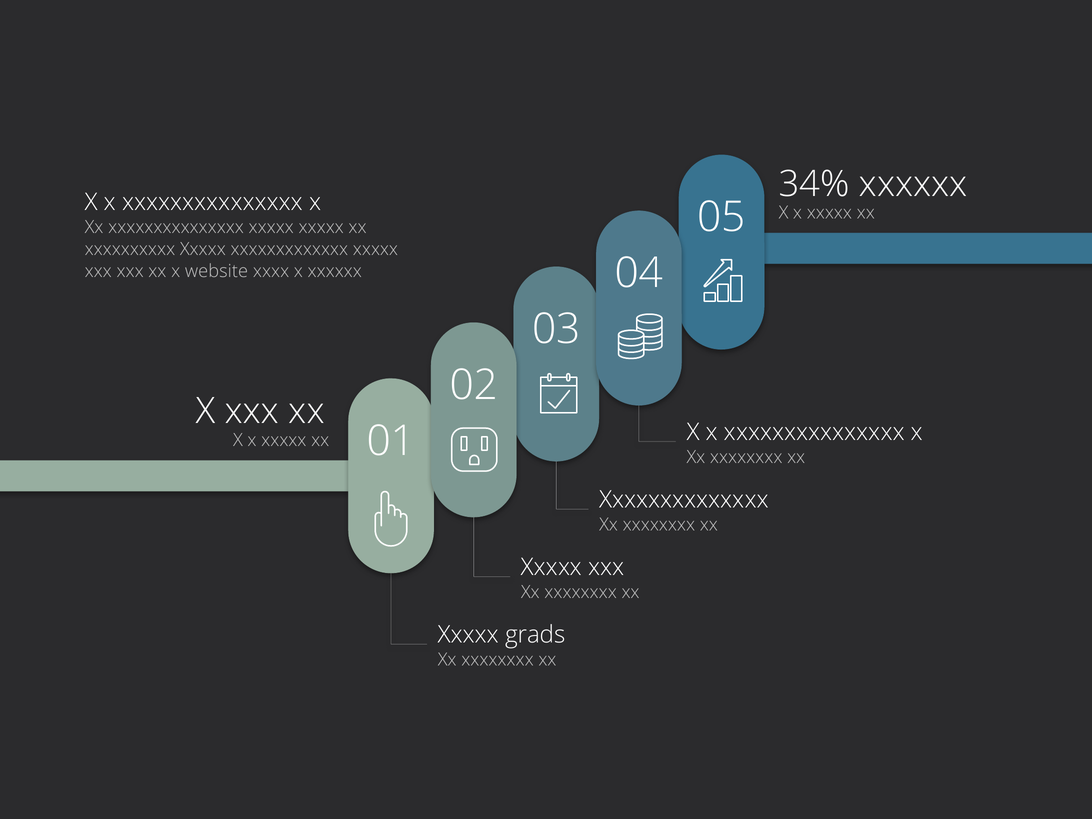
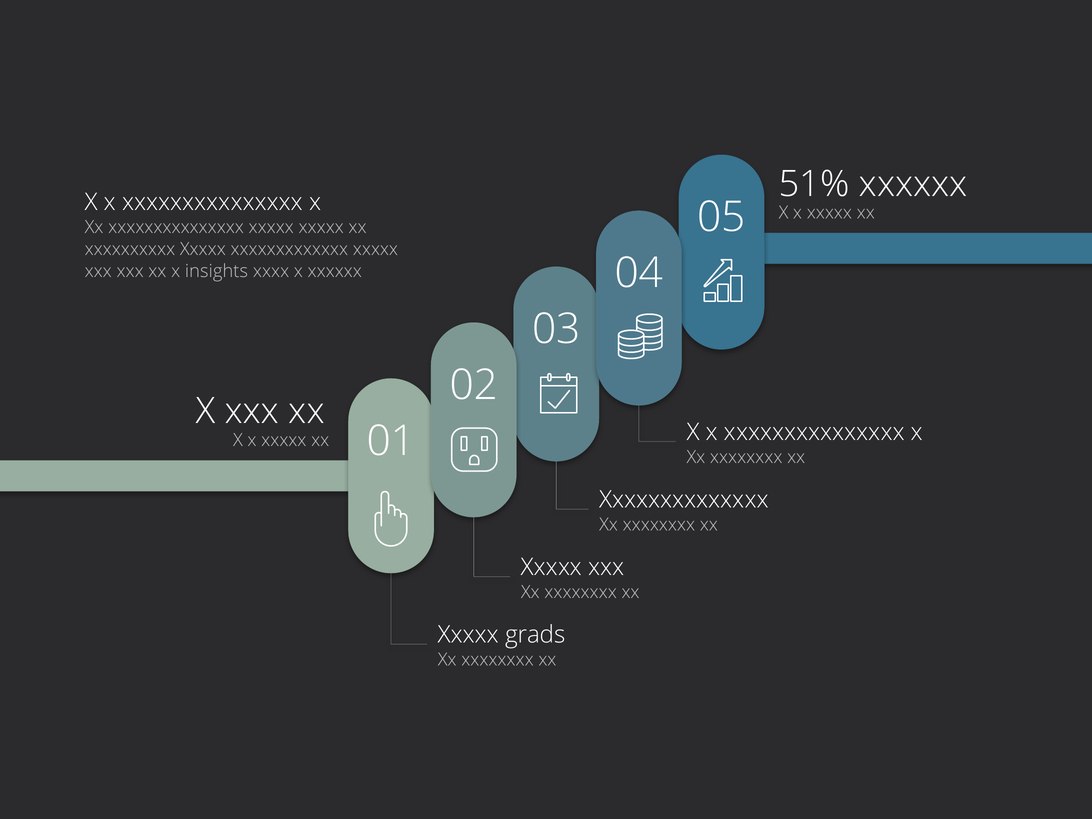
34%: 34% -> 51% (814, 184)
website: website -> insights (217, 271)
